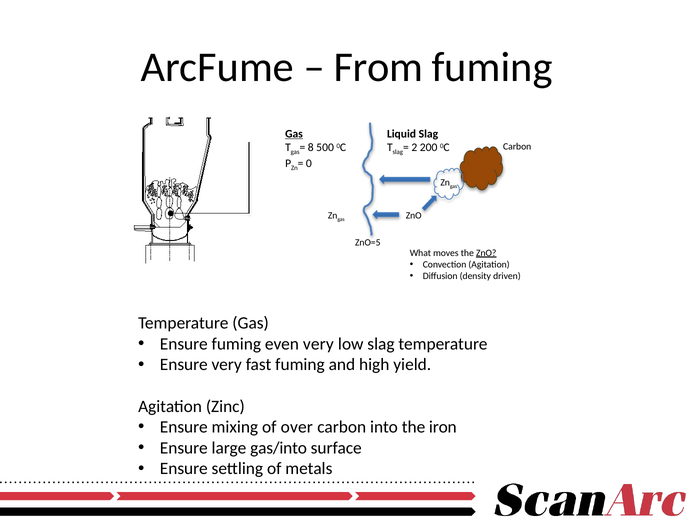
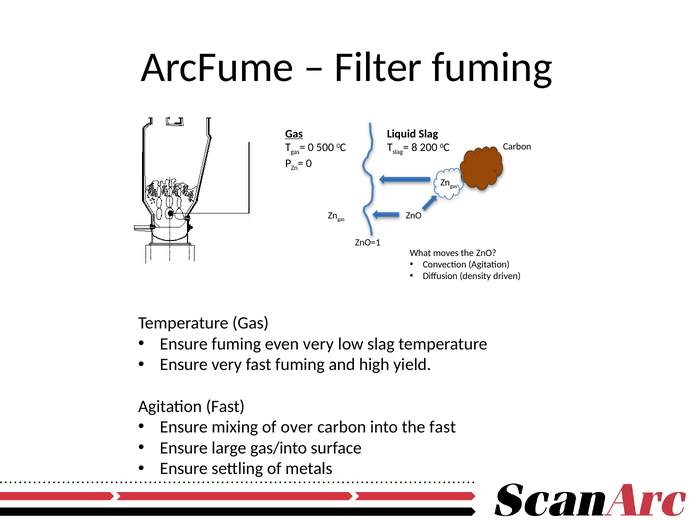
From: From -> Filter (378, 67)
8: 8 -> 0 (311, 148)
2: 2 -> 8 (414, 148)
ZnO=5: ZnO=5 -> ZnO=1 (368, 243)
ZnO underline: present -> none (486, 253)
Agitation Zinc: Zinc -> Fast (225, 407)
the iron: iron -> fast (443, 428)
